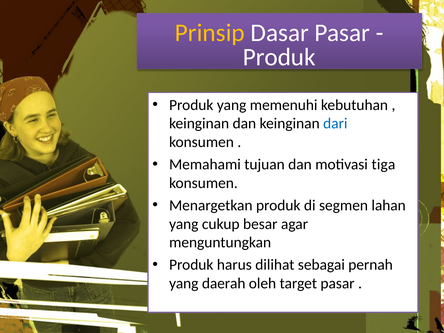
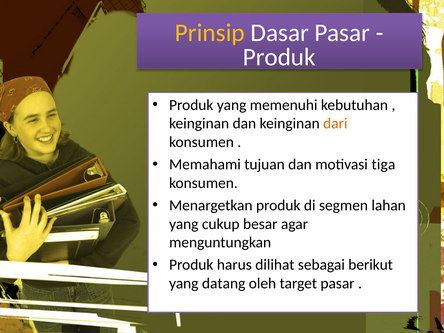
dari colour: blue -> orange (335, 124)
pernah: pernah -> berikut (371, 265)
daerah: daerah -> datang (224, 283)
